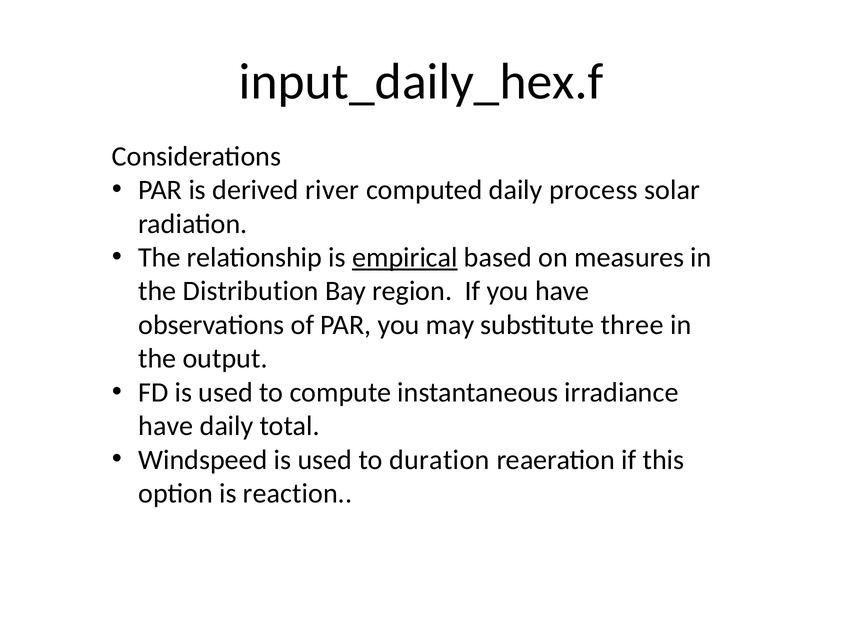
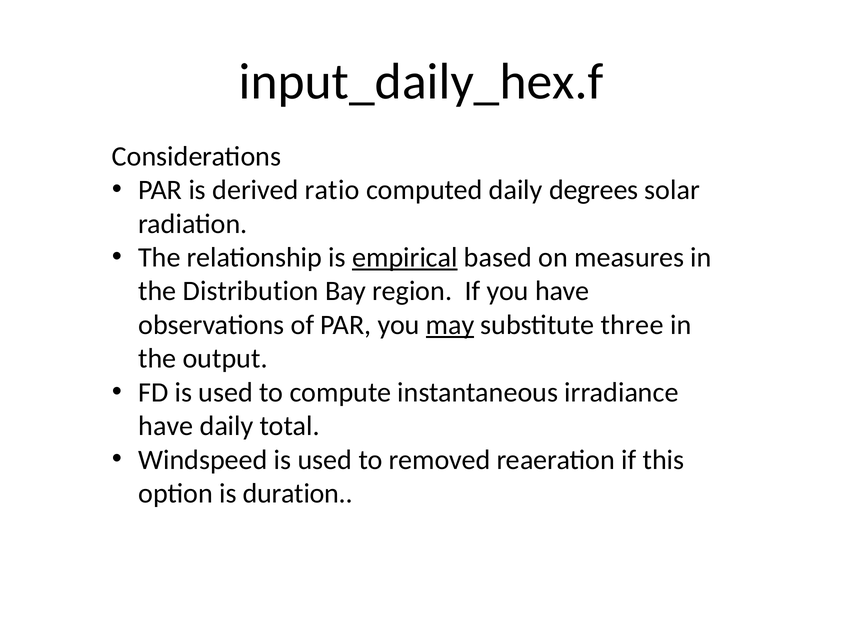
river: river -> ratio (332, 190)
process: process -> degrees (594, 190)
may underline: none -> present (450, 325)
duration: duration -> removed (440, 460)
reaction: reaction -> duration (298, 494)
